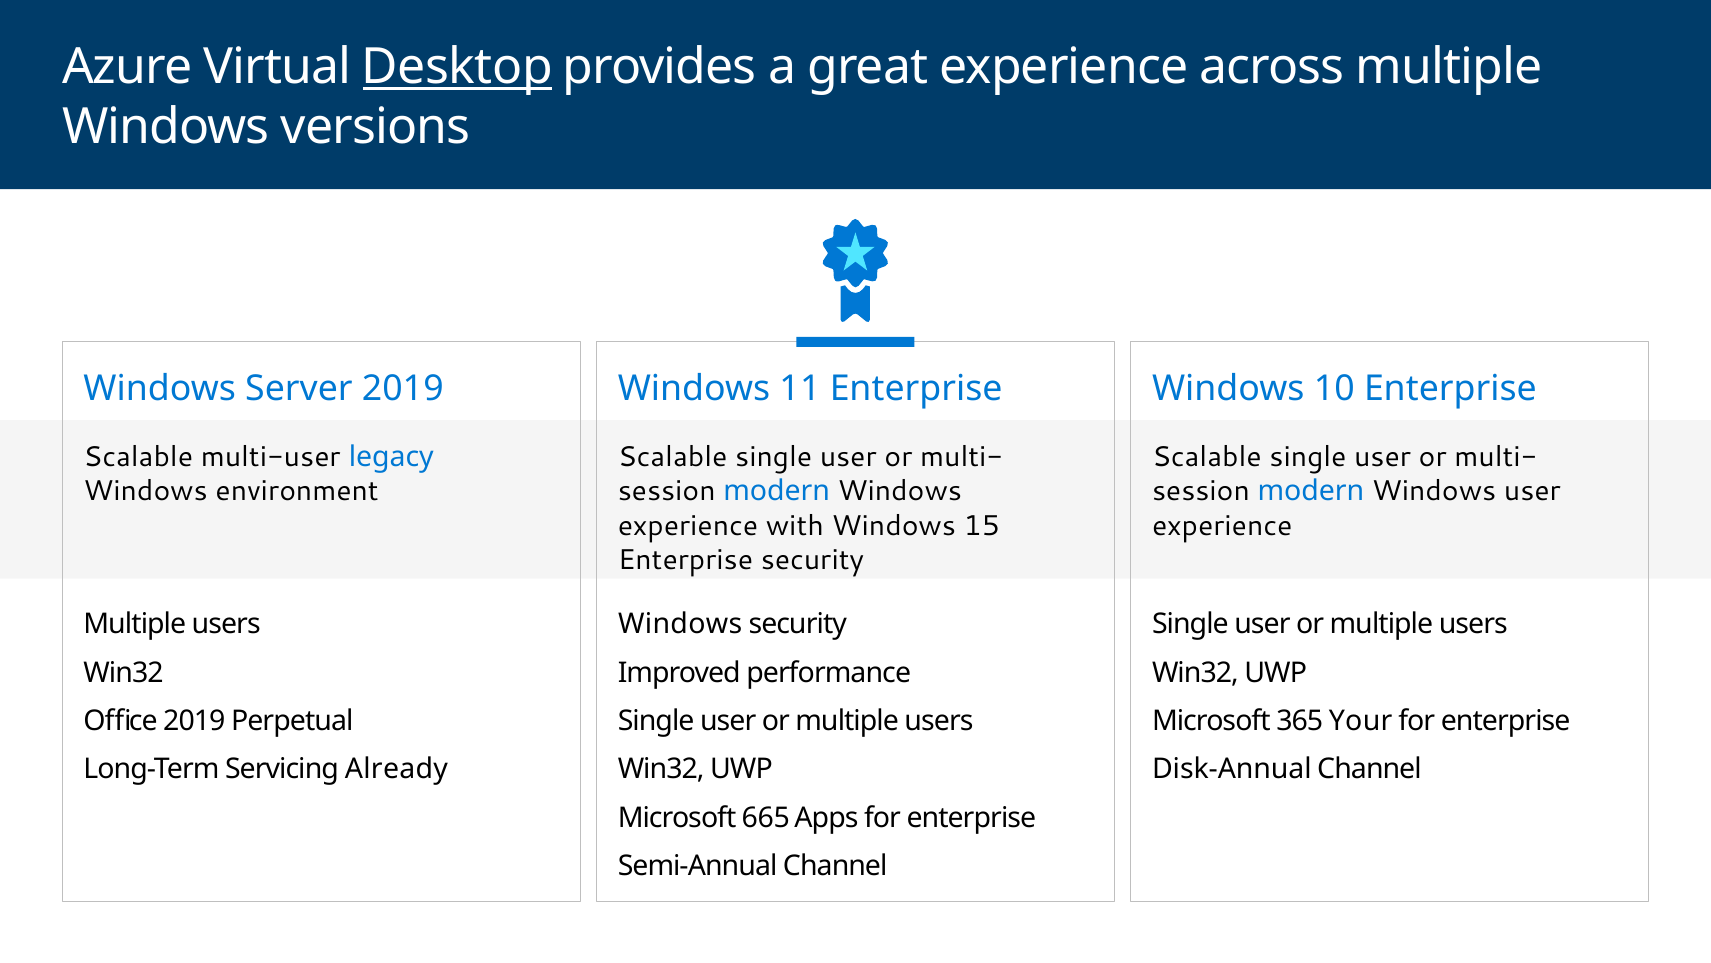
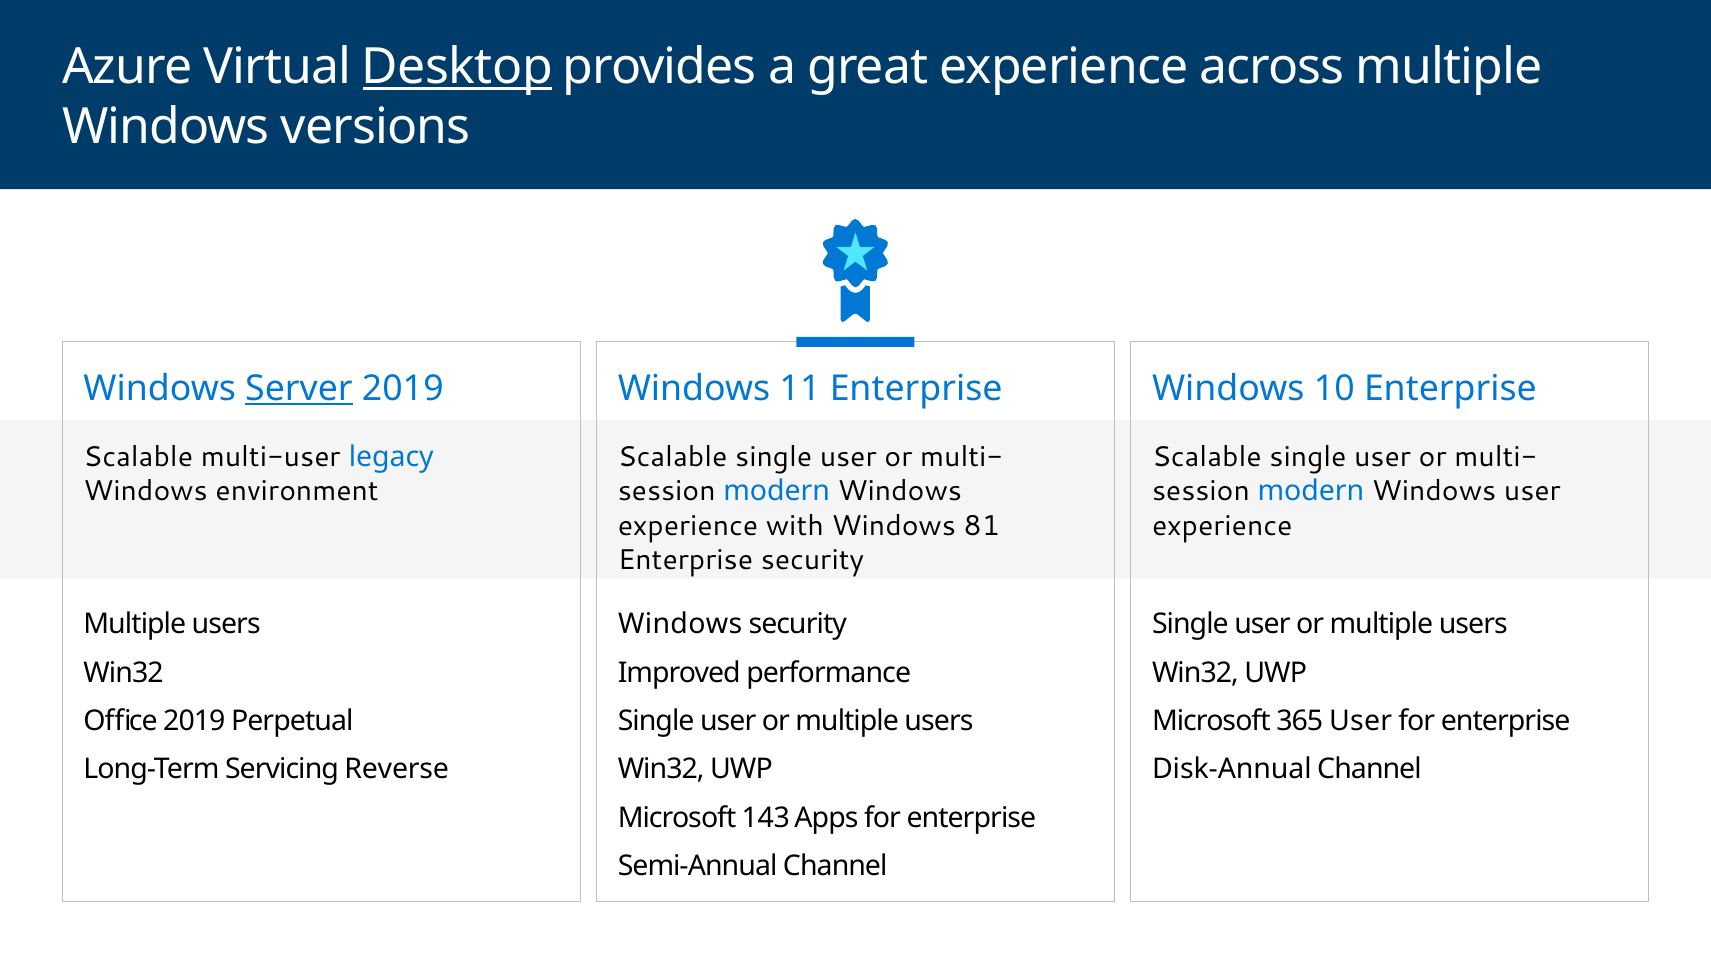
Server underline: none -> present (299, 388)
15: 15 -> 81 (982, 525)
365 Your: Your -> User (1361, 721)
Already: Already -> Reverse (397, 769)
665: 665 -> 143 (766, 818)
